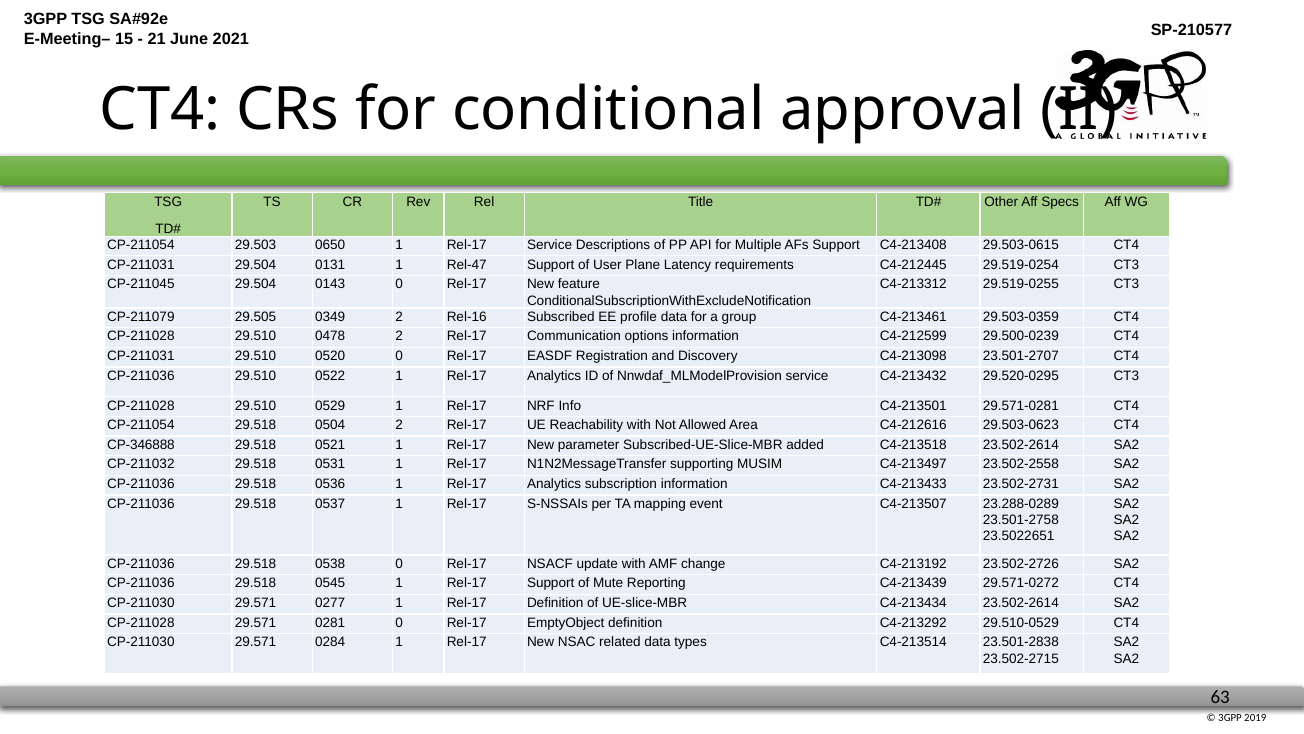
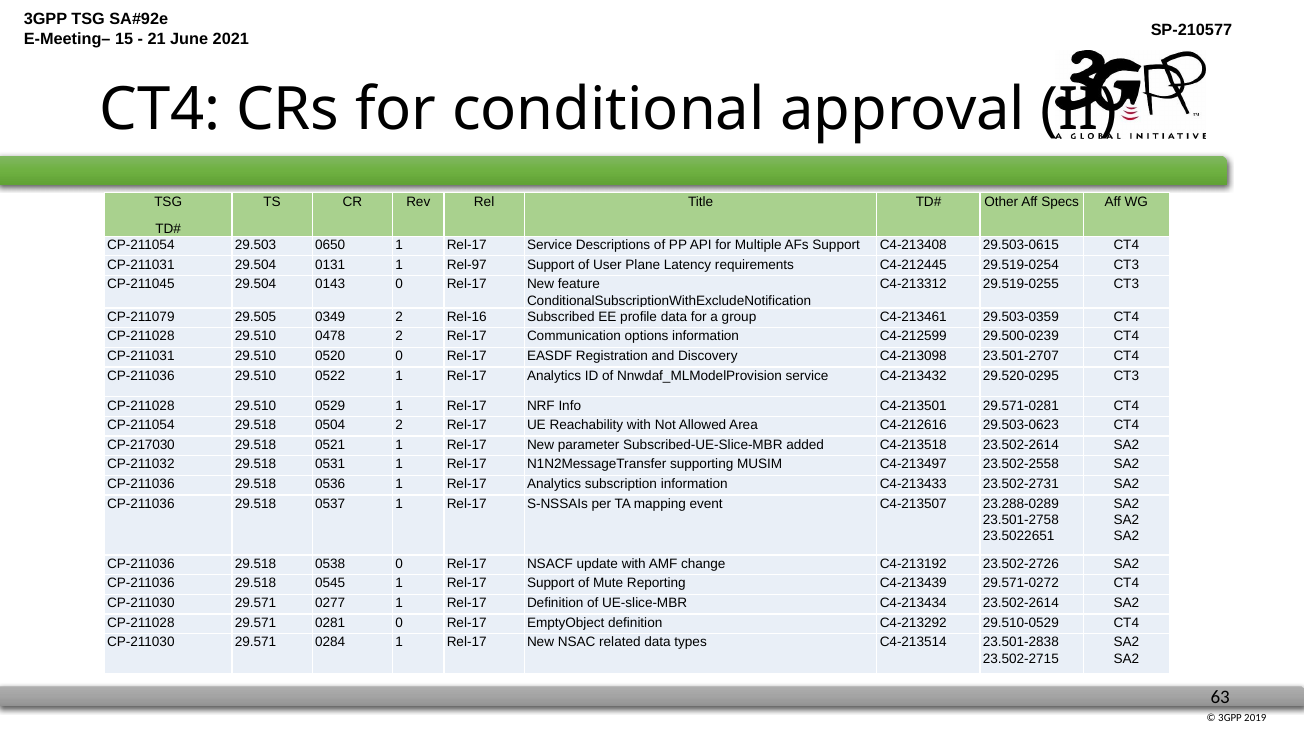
Rel-47: Rel-47 -> Rel-97 (467, 265)
CP-346888: CP-346888 -> CP-217030 (141, 445)
